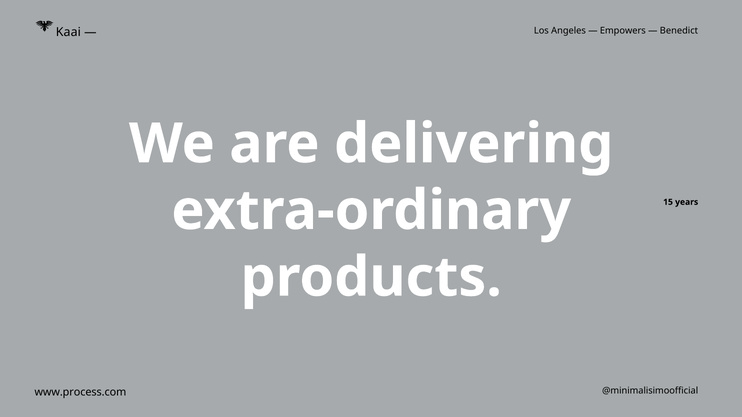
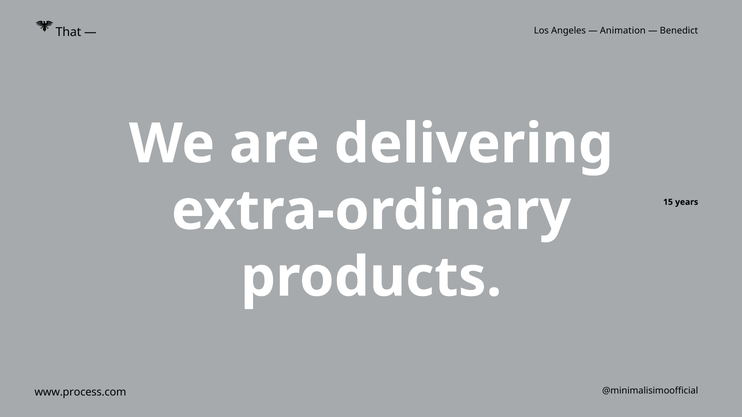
Empowers: Empowers -> Animation (623, 30)
Kaai: Kaai -> That (68, 32)
